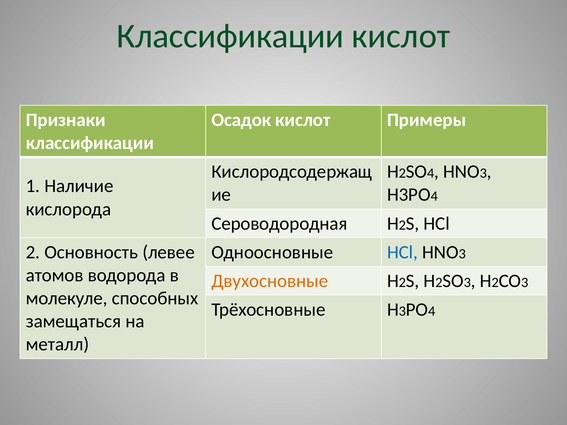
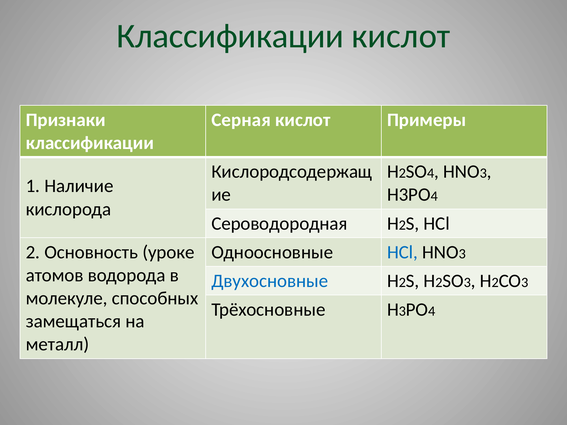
Осадок: Осадок -> Серная (241, 120)
левее: левее -> уроке (169, 252)
Двухосновные colour: orange -> blue (270, 281)
